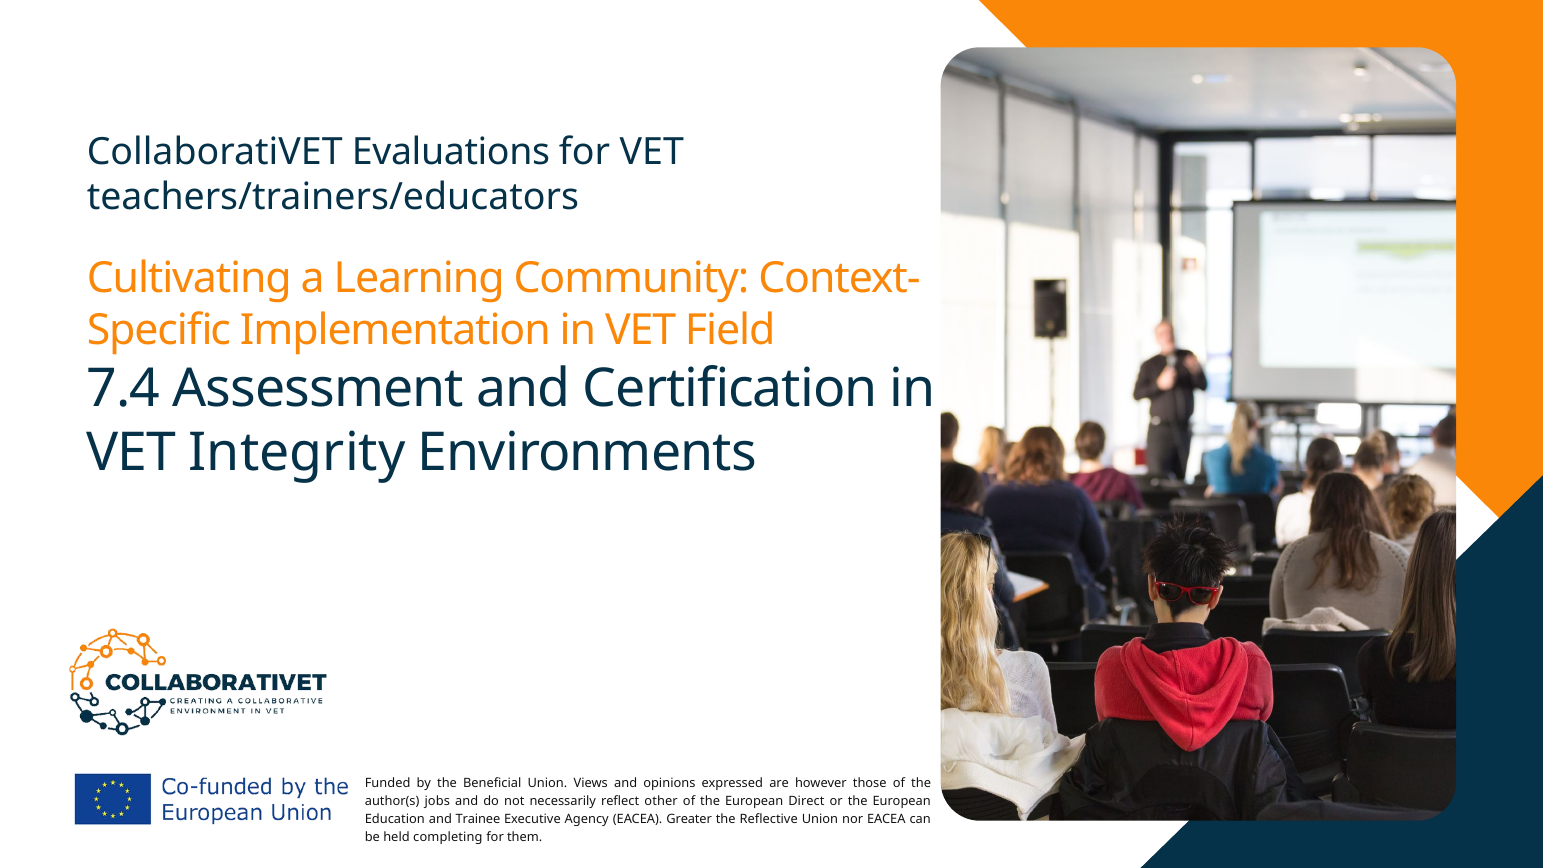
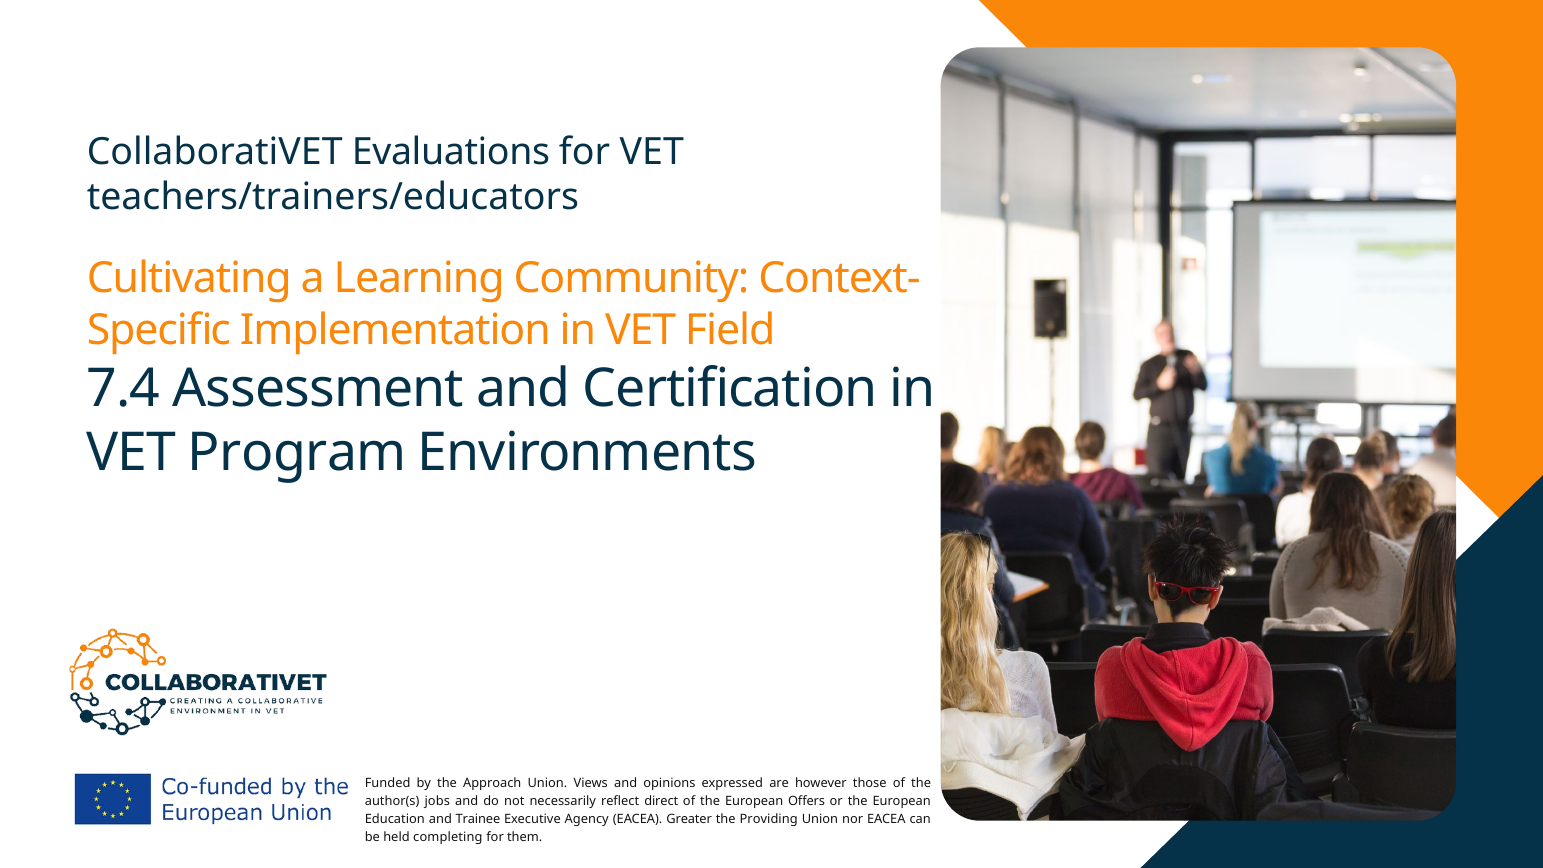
Integrity: Integrity -> Program (297, 453)
Beneficial: Beneficial -> Approach (492, 783)
other: other -> direct (661, 801)
Direct: Direct -> Offers (807, 801)
Reflective: Reflective -> Providing (769, 819)
